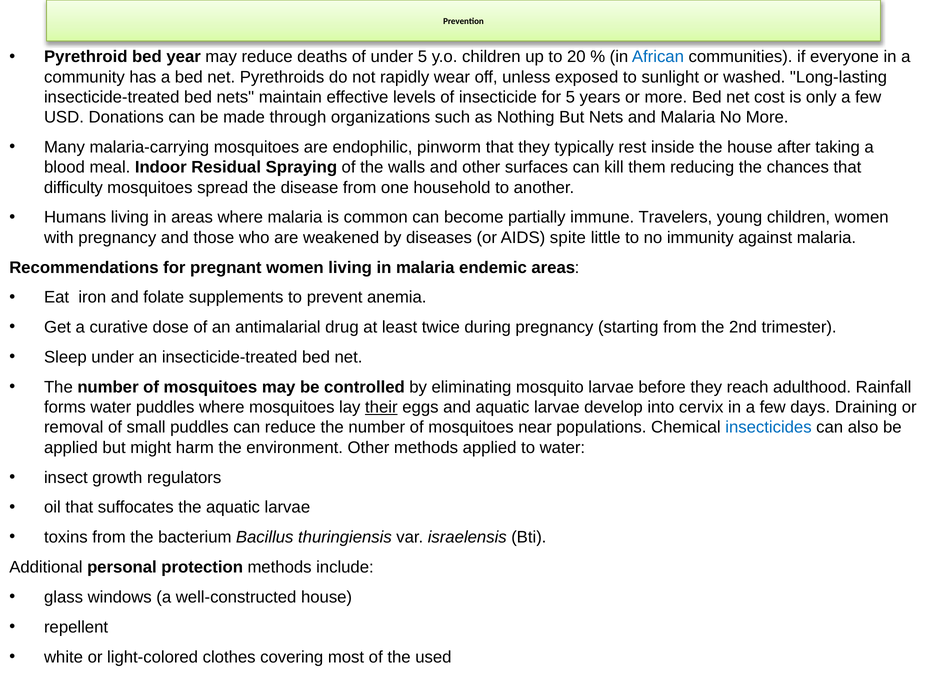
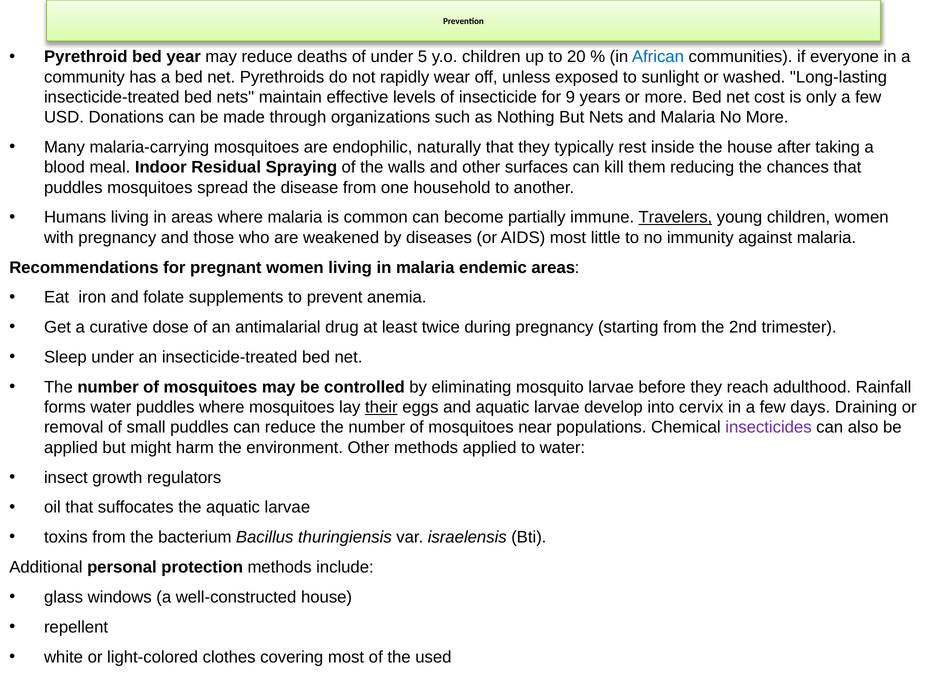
for 5: 5 -> 9 (570, 97)
pinworm: pinworm -> naturally (449, 147)
difficulty: difficulty -> puddles (73, 187)
Travelers underline: none -> present (675, 217)
AIDS spite: spite -> most (568, 237)
insecticides colour: blue -> purple (769, 427)
